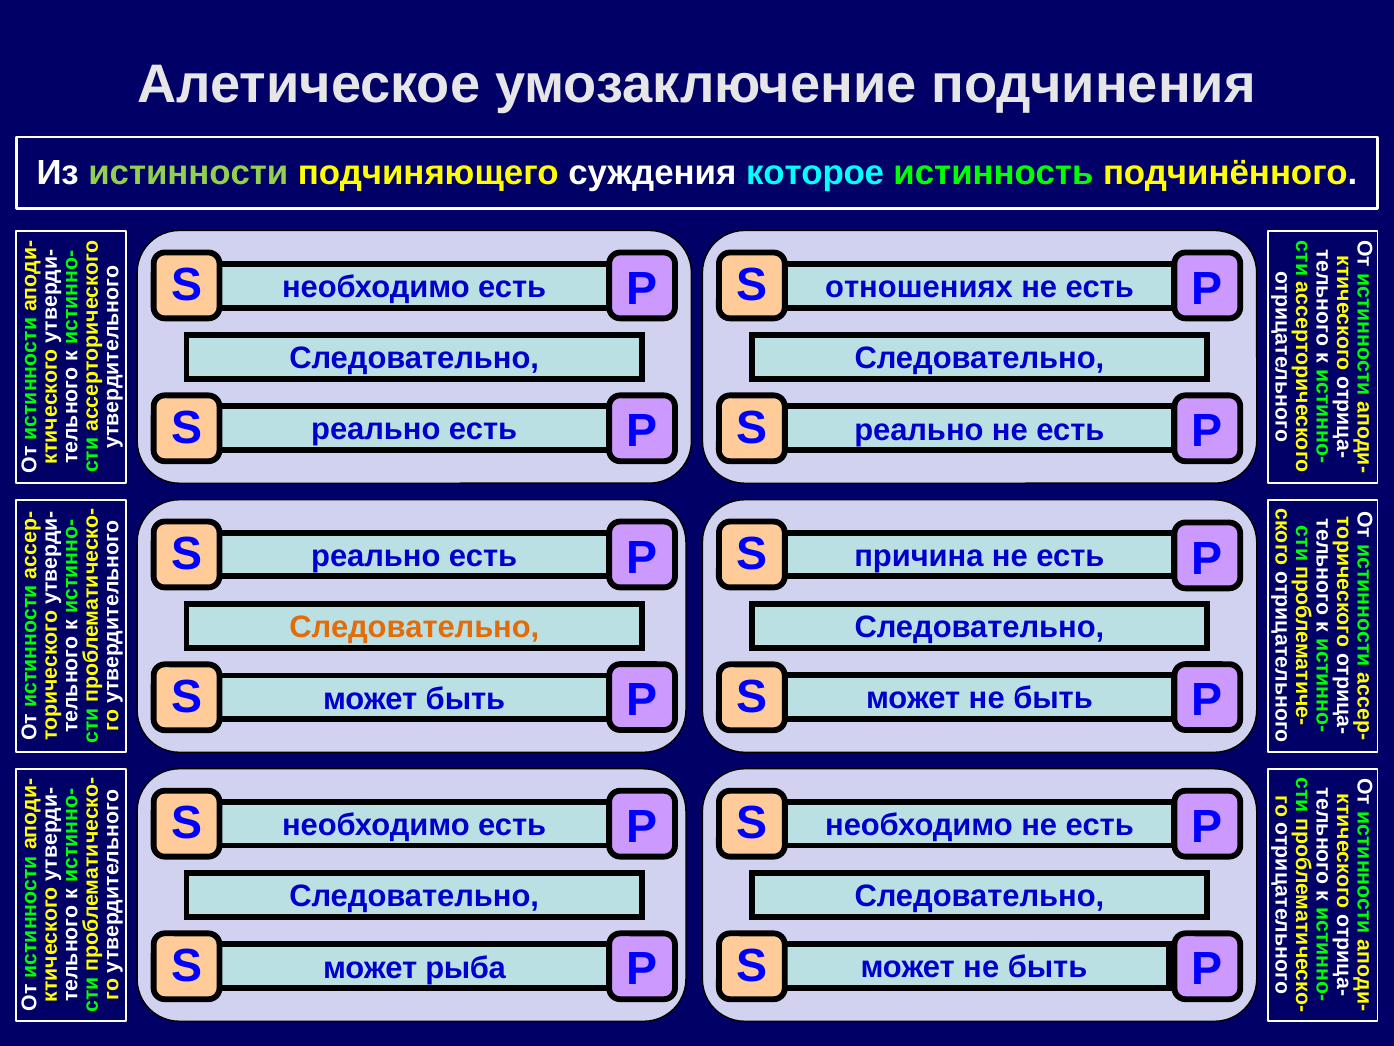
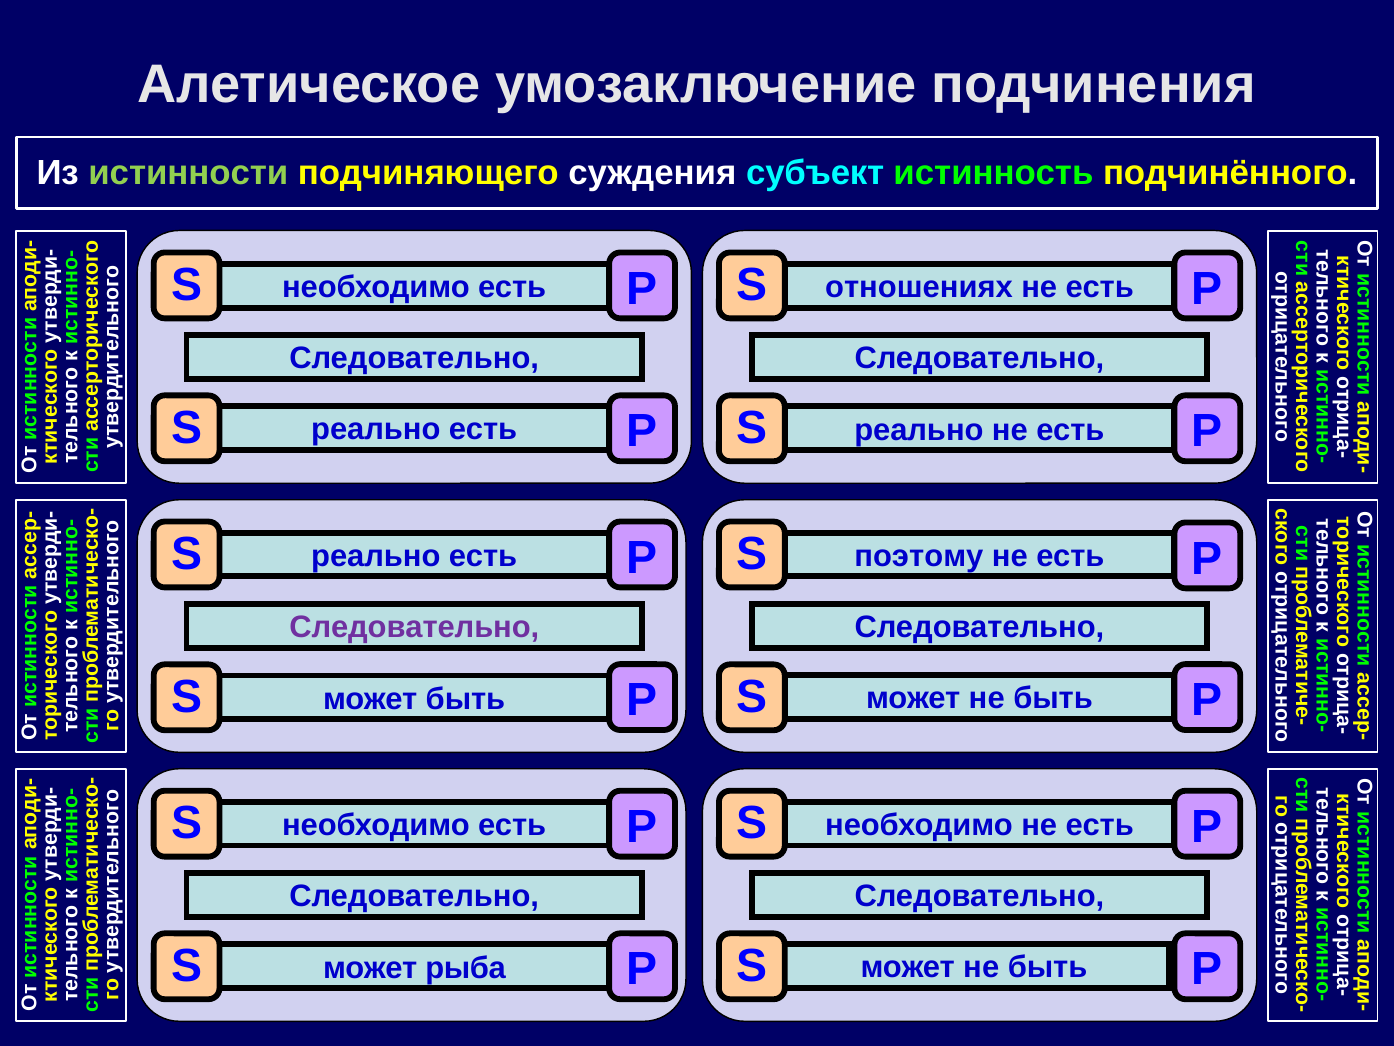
которое: которое -> субъект (815, 173)
причина: причина -> поэтому (919, 556)
Следовательно colour: orange -> purple (414, 627)
